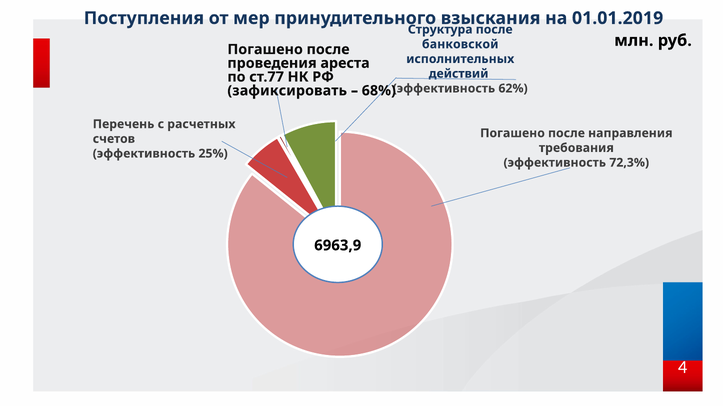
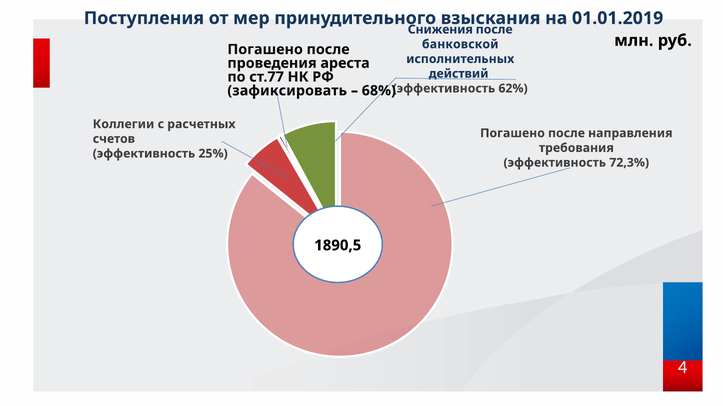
Структура: Структура -> Снижения (440, 30)
Перечень: Перечень -> Коллегии (124, 124)
6963,9: 6963,9 -> 1890,5 (338, 246)
